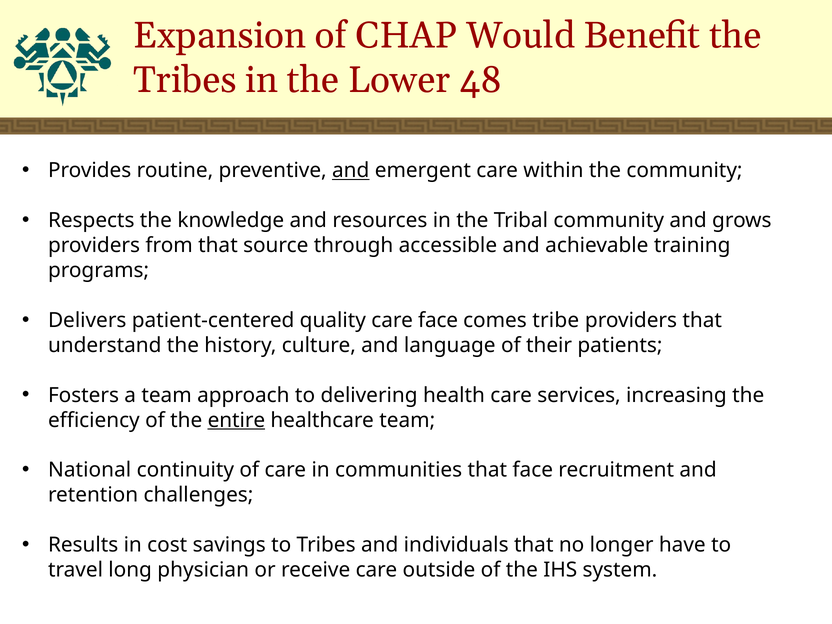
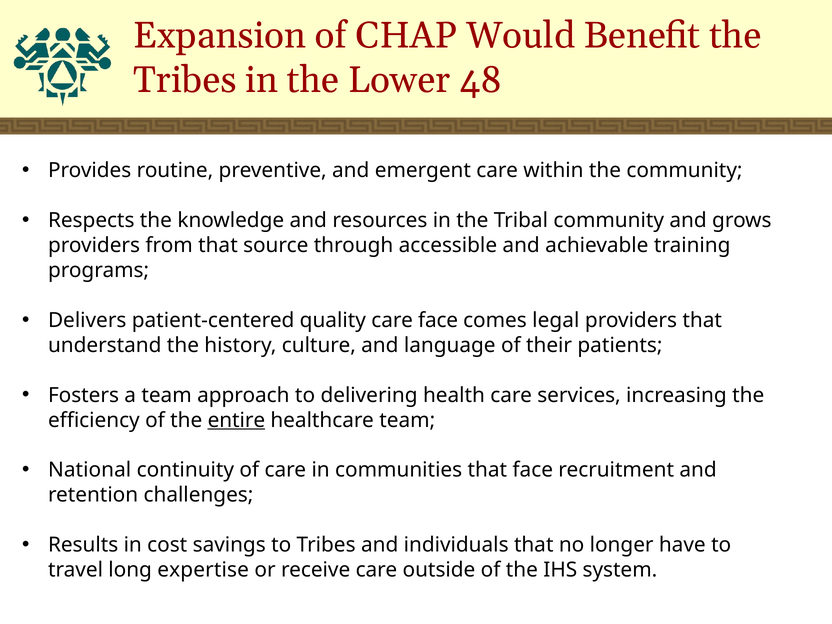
and underline: present -> none (351, 171)
tribe: tribe -> legal (556, 320)
physician: physician -> expertise (203, 570)
